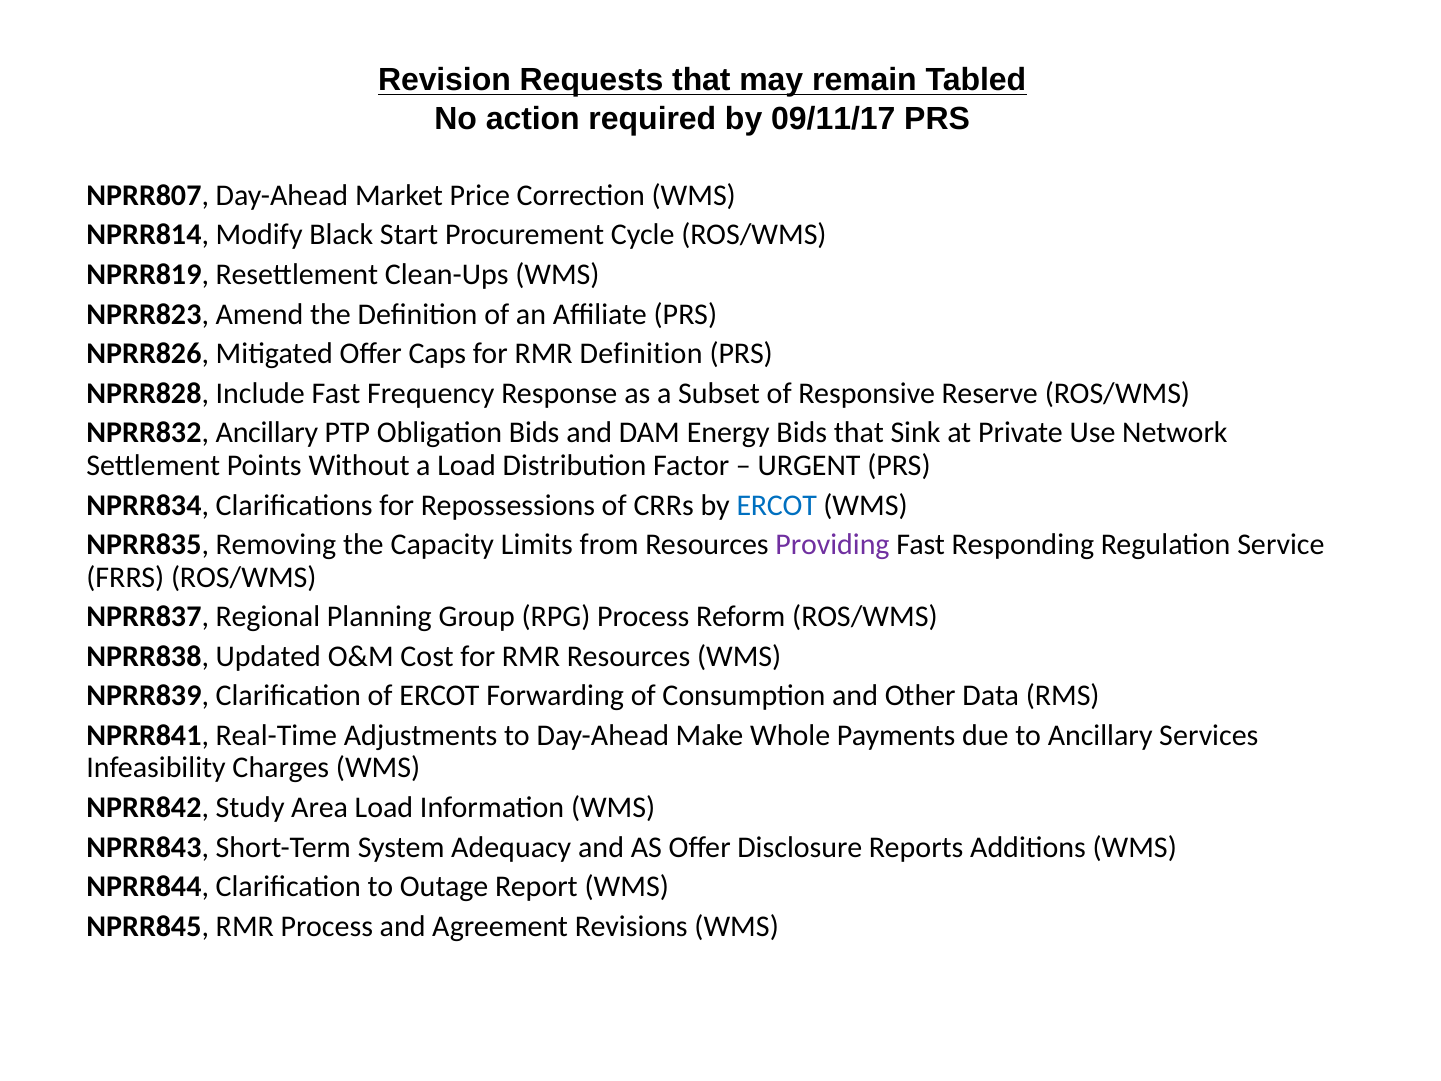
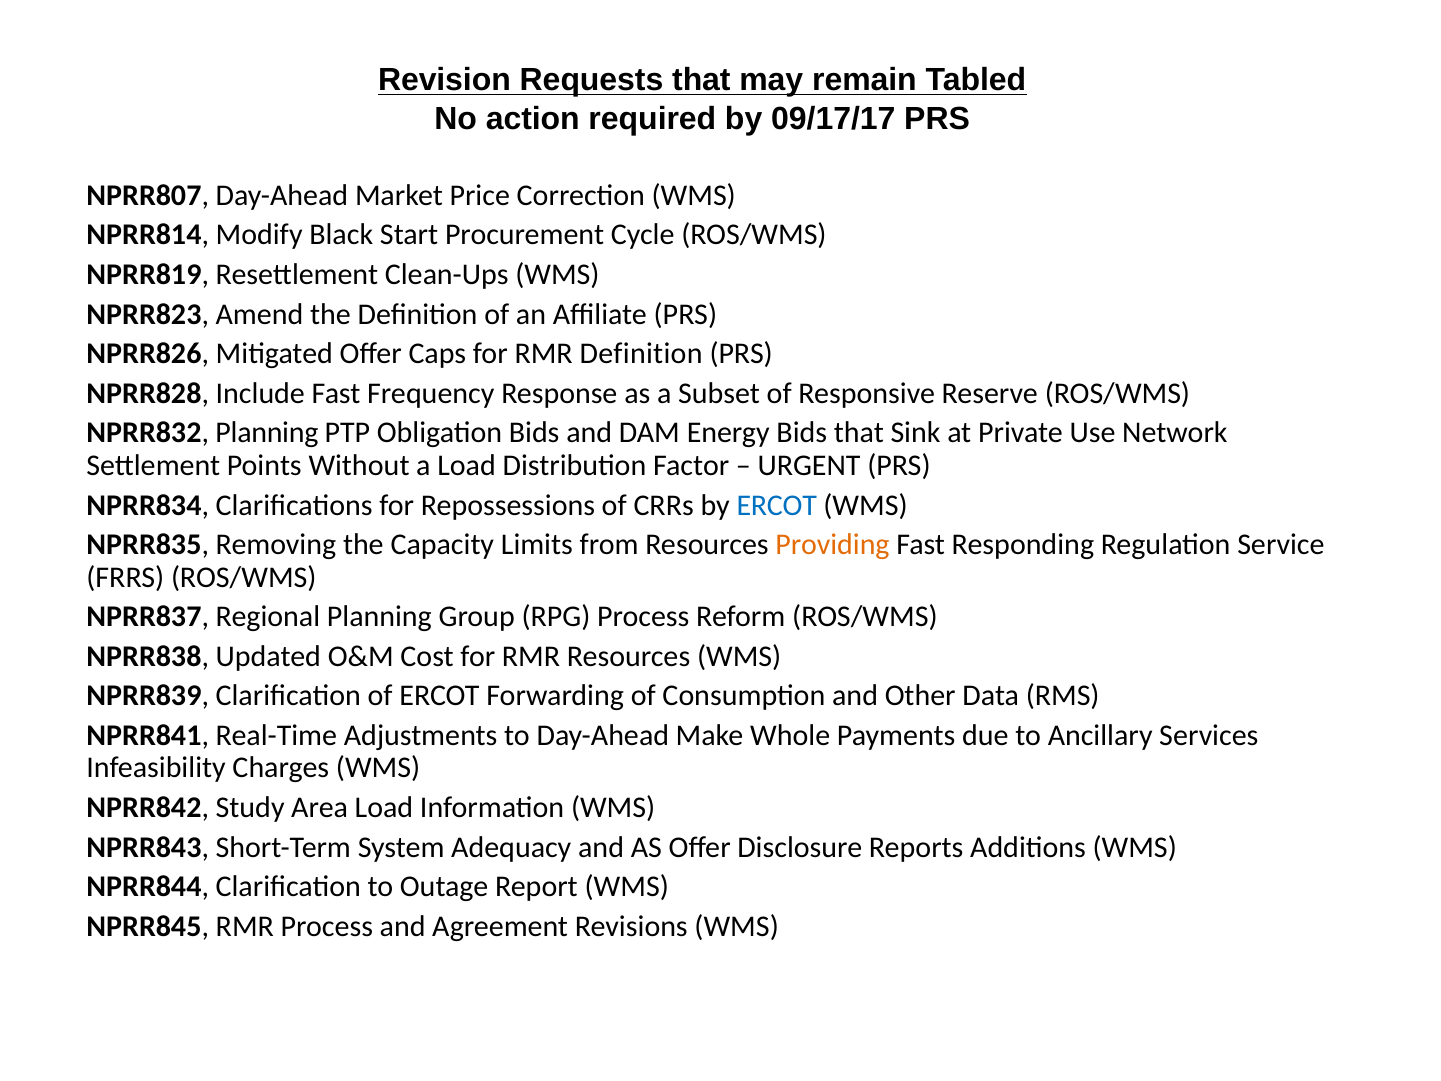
09/11/17: 09/11/17 -> 09/17/17 (833, 119)
NPRR832 Ancillary: Ancillary -> Planning (267, 433)
Providing colour: purple -> orange (832, 545)
